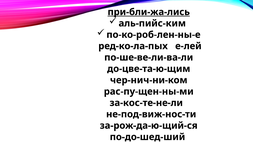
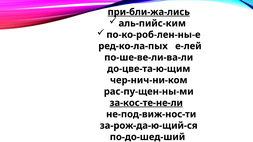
за-кос-те-не-ли underline: none -> present (146, 103)
